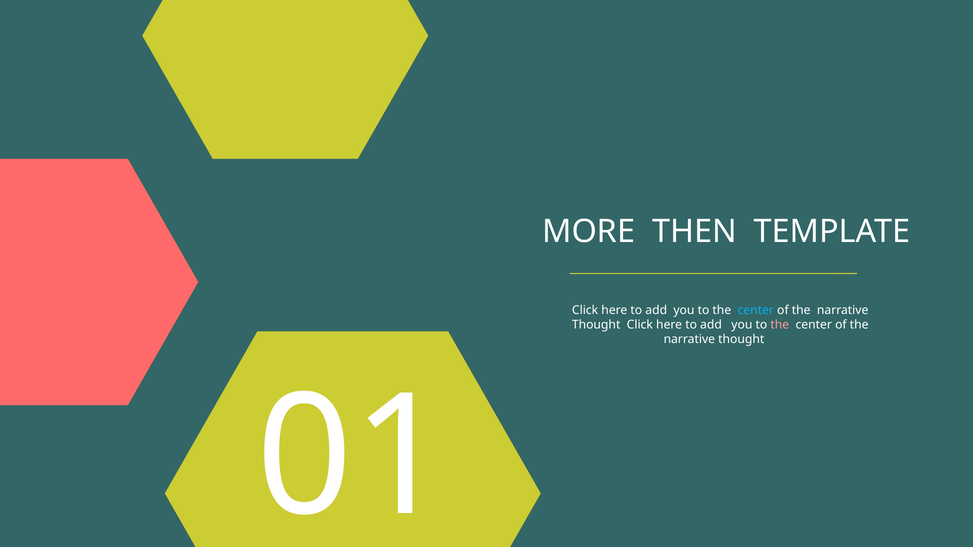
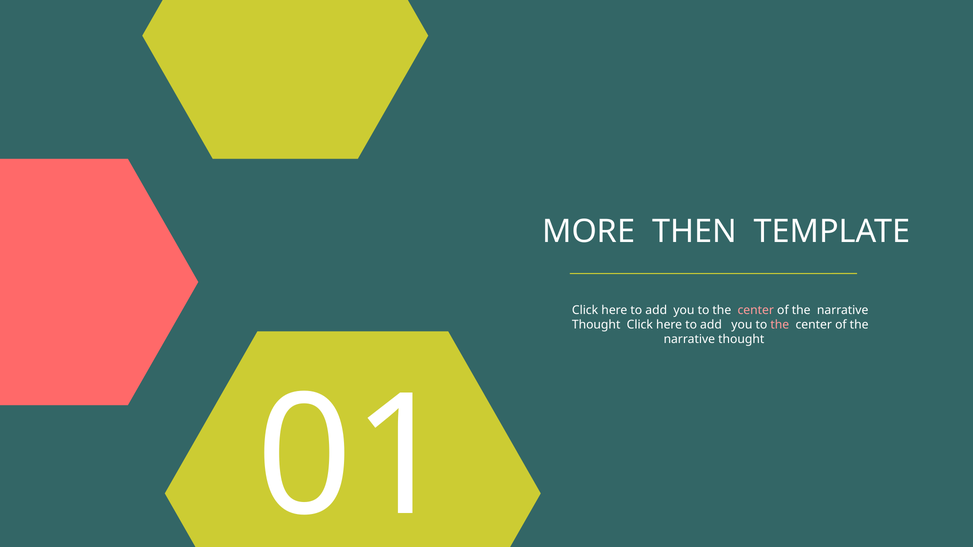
center colour: light blue -> pink (756, 310)
